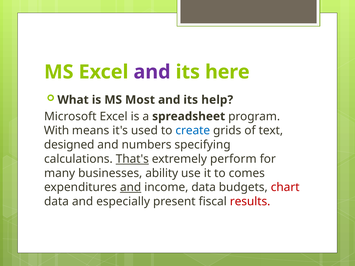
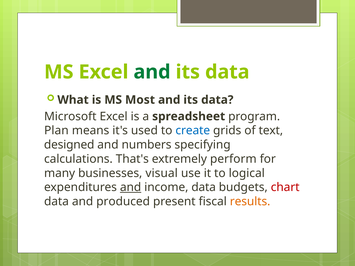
and colour: purple -> green (152, 72)
here: here -> data (227, 72)
help: help -> data (217, 100)
With: With -> Plan (56, 131)
That's underline: present -> none (132, 159)
ability: ability -> visual (162, 173)
comes: comes -> logical (247, 173)
especially: especially -> produced (123, 202)
results colour: red -> orange (250, 202)
